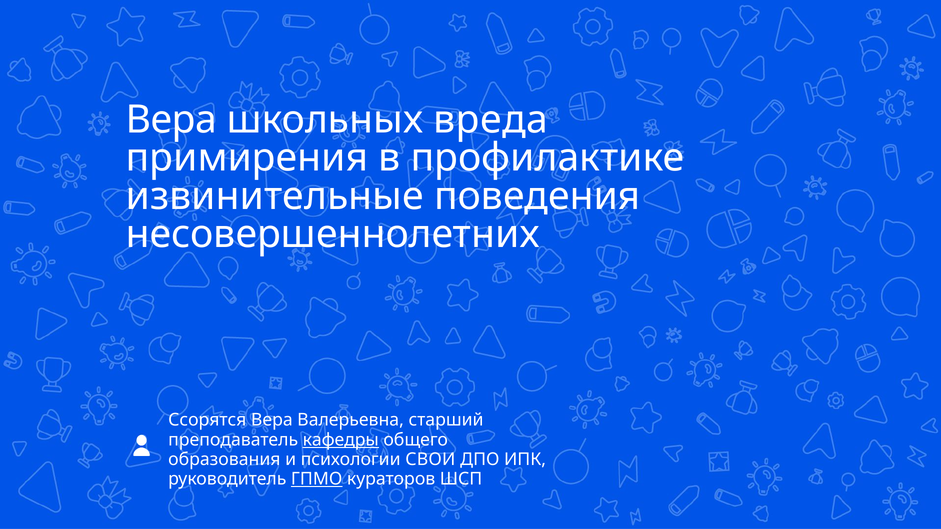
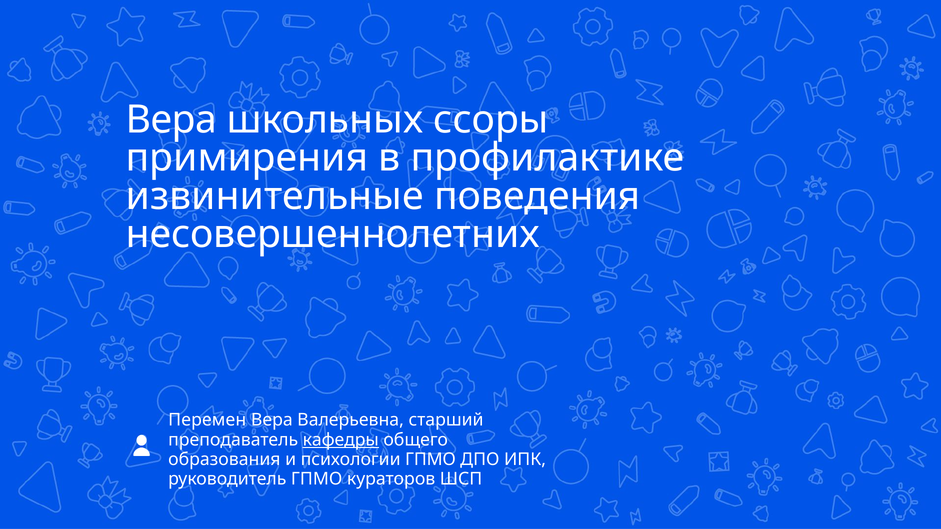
вреда: вреда -> ссоры (491, 120)
Ссорятся: Ссорятся -> Перемен (207, 420)
психологии СВОИ: СВОИ -> ГПМО (431, 460)
ГПМО underline: present -> none (317, 479)
